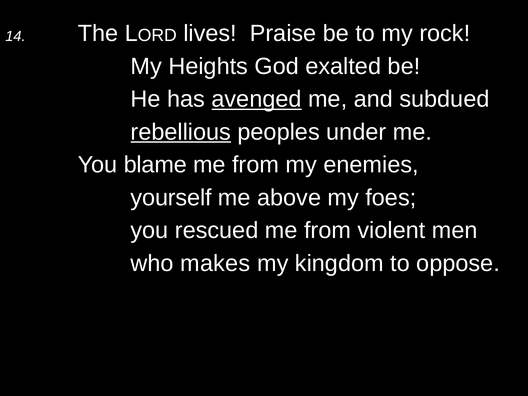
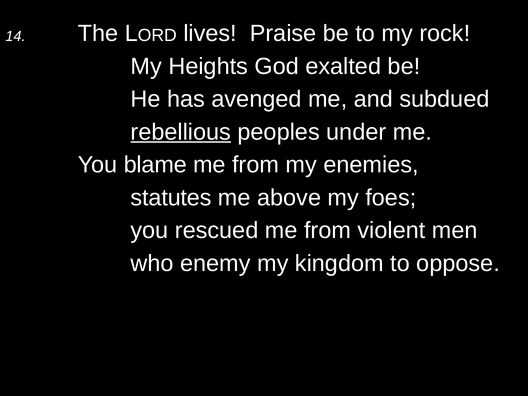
avenged underline: present -> none (257, 99)
yourself: yourself -> statutes (171, 198)
makes: makes -> enemy (215, 263)
